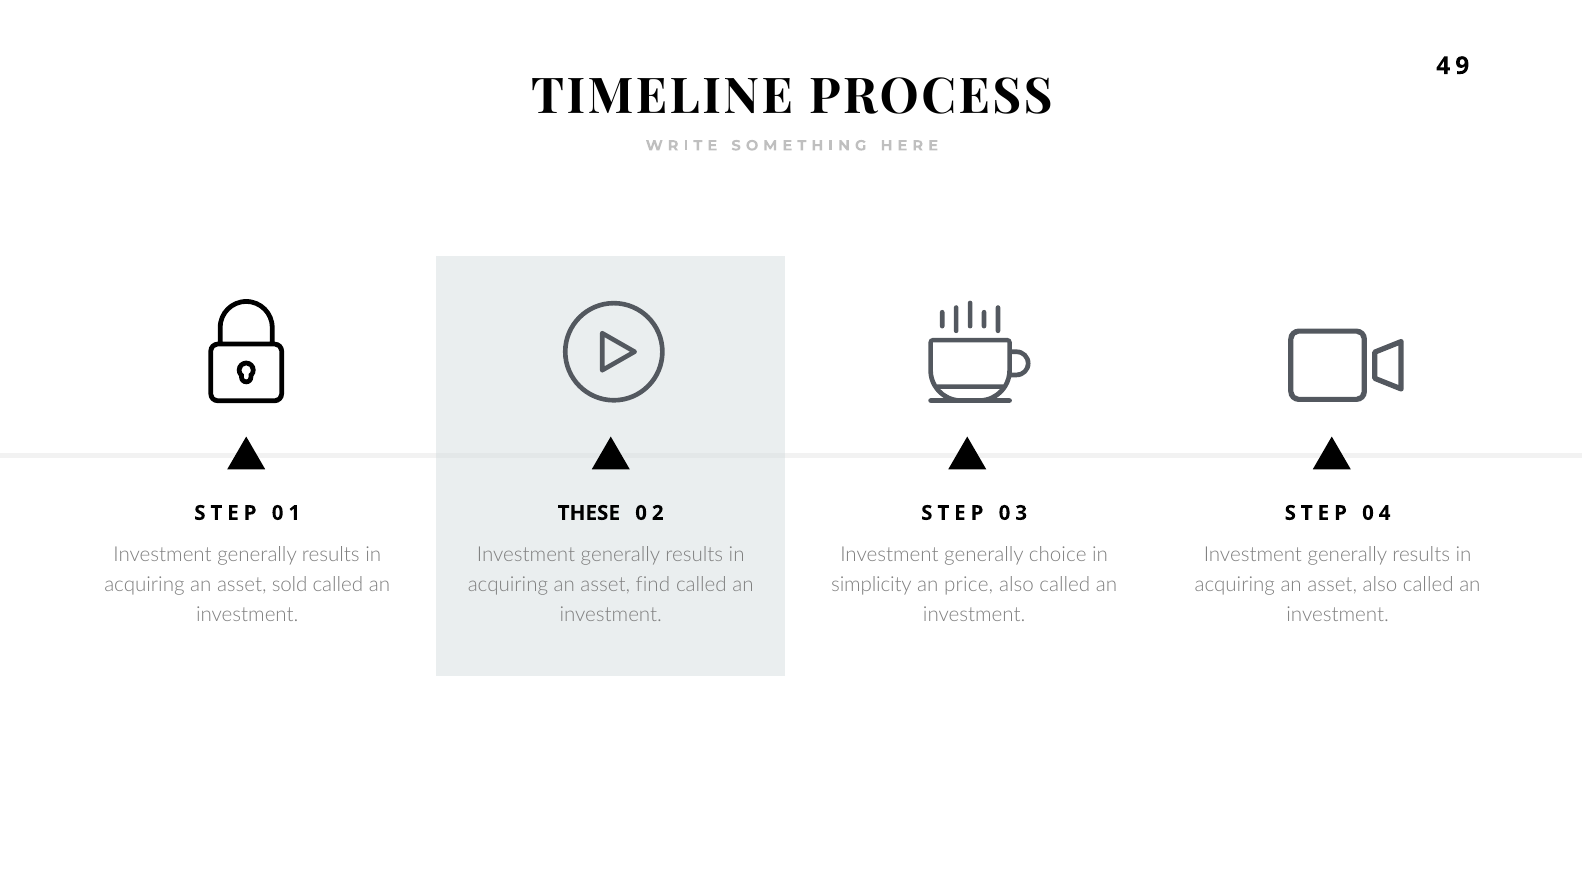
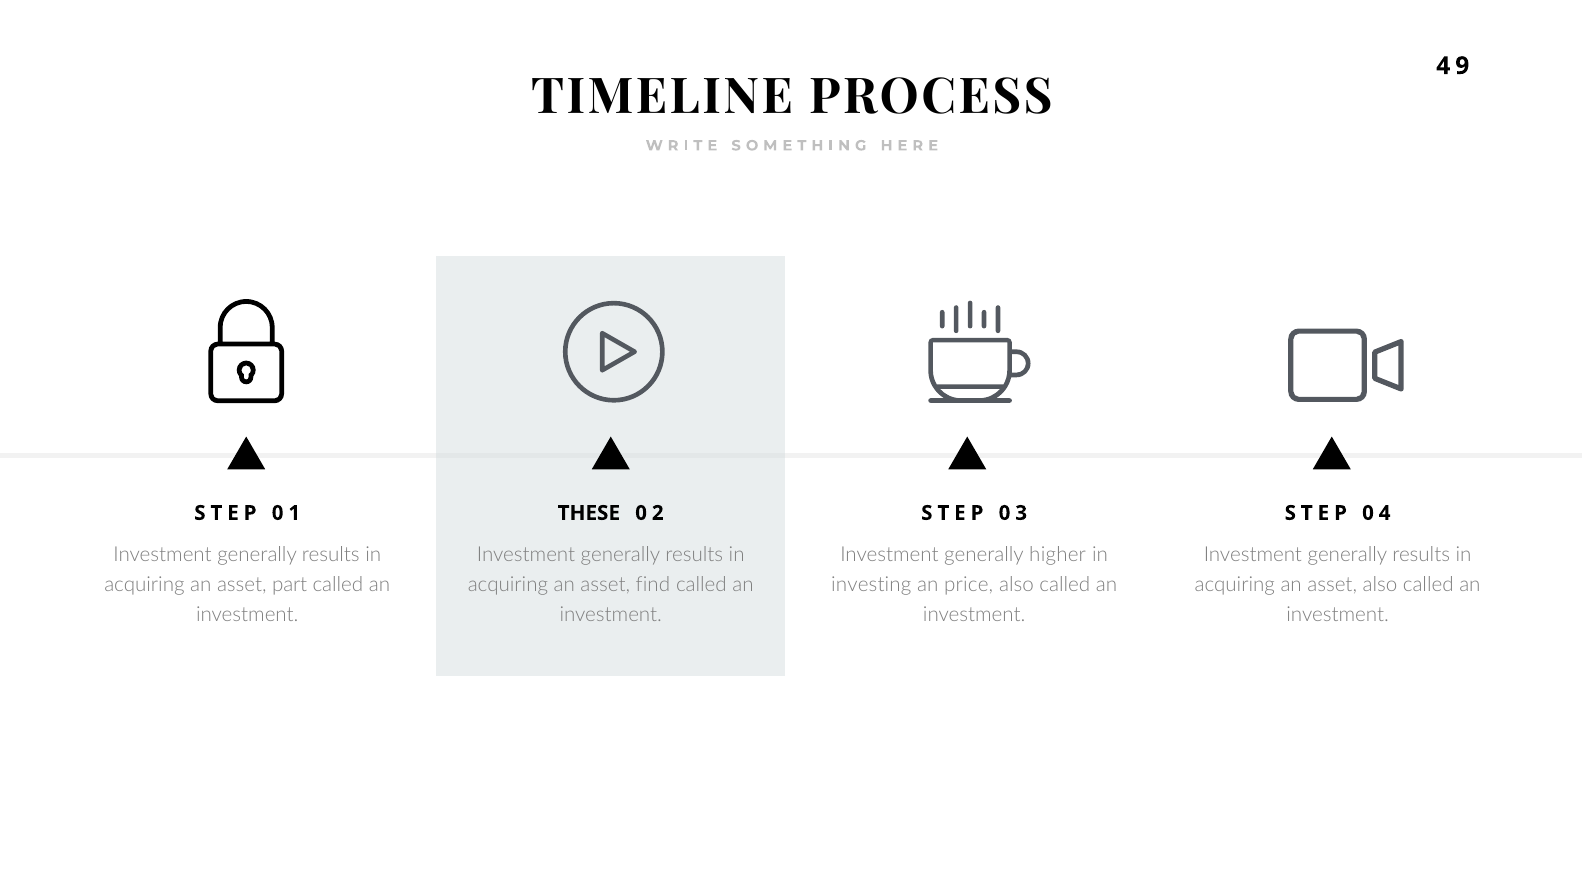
choice: choice -> higher (1058, 554)
sold: sold -> part (290, 584)
simplicity: simplicity -> investing (871, 584)
